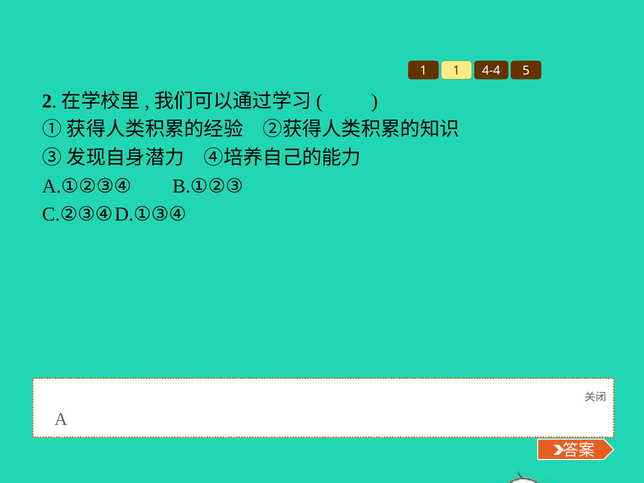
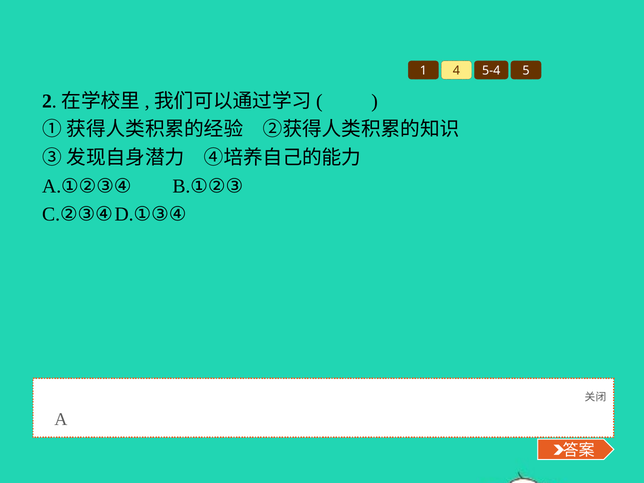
1 1: 1 -> 4 (456, 71)
4-4: 4-4 -> 5-4 (491, 71)
